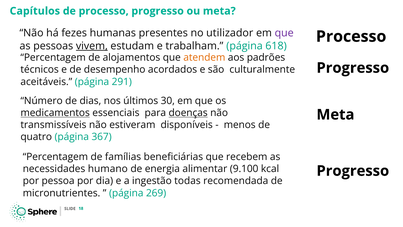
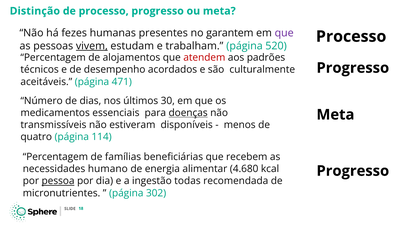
Capítulos: Capítulos -> Distinção (35, 11)
utilizador: utilizador -> garantem (230, 33)
618: 618 -> 520 (276, 46)
atendem colour: orange -> red (204, 58)
291: 291 -> 471 (122, 82)
medicamentos underline: present -> none (55, 113)
367: 367 -> 114 (102, 137)
9.100: 9.100 -> 4.680 (244, 169)
pessoa underline: none -> present (58, 181)
269: 269 -> 302 (156, 193)
